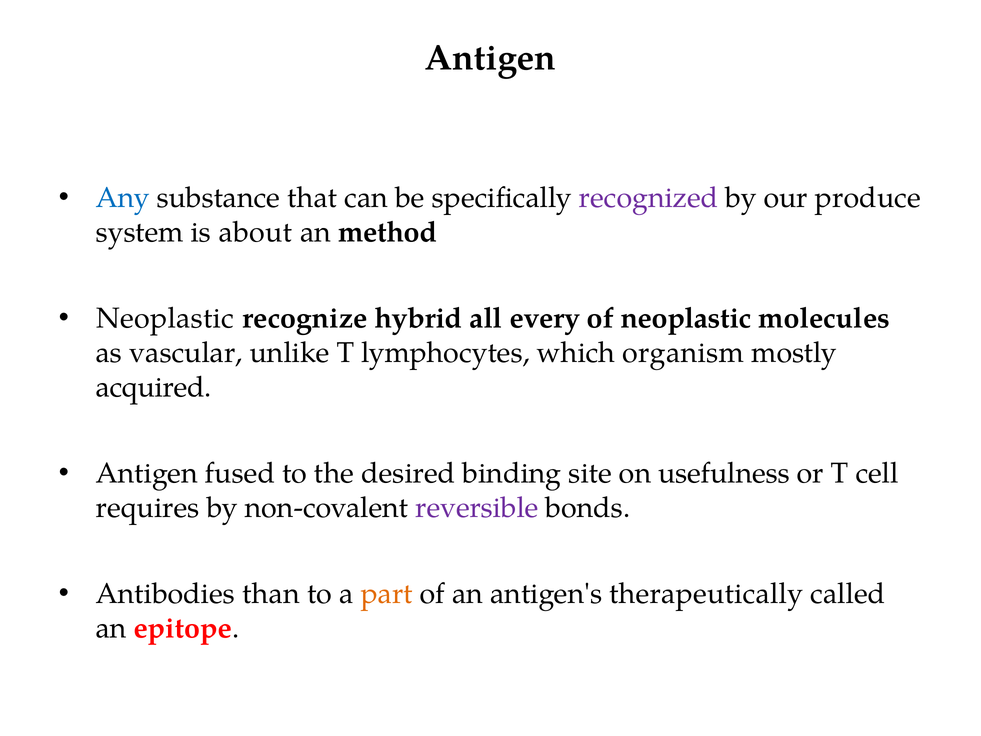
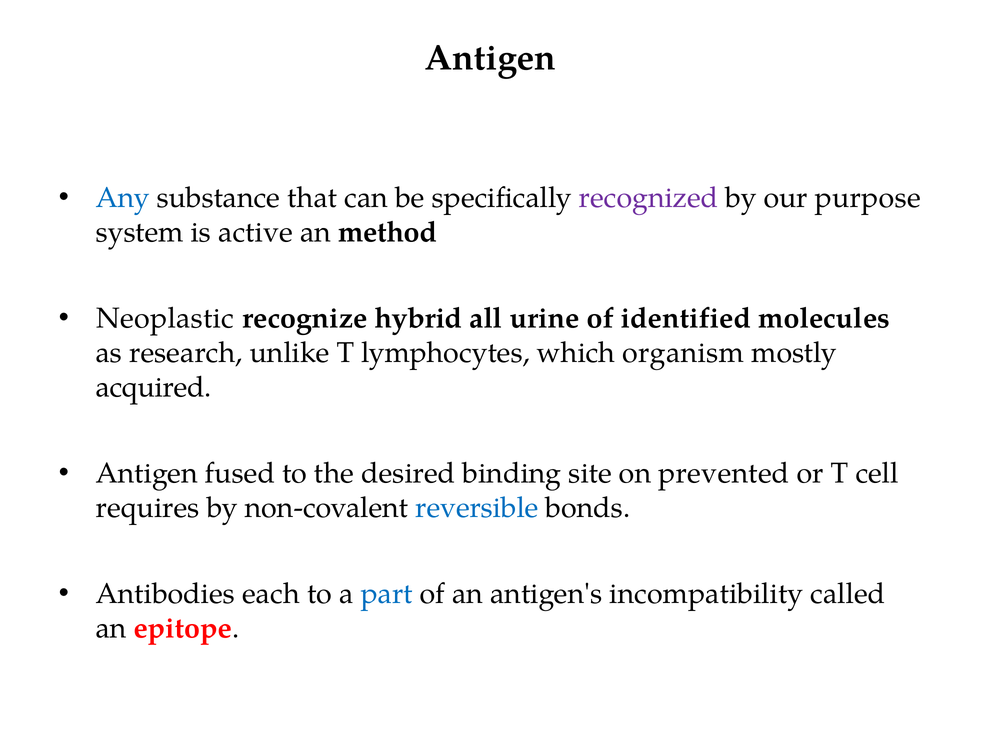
produce: produce -> purpose (868, 198)
about: about -> active (256, 232)
every: every -> urine (545, 318)
of neoplastic: neoplastic -> identified (686, 318)
vascular: vascular -> research (186, 353)
usefulness: usefulness -> prevented (724, 473)
reversible colour: purple -> blue (477, 508)
than: than -> each (271, 594)
part colour: orange -> blue (387, 594)
therapeutically: therapeutically -> incompatibility (706, 594)
